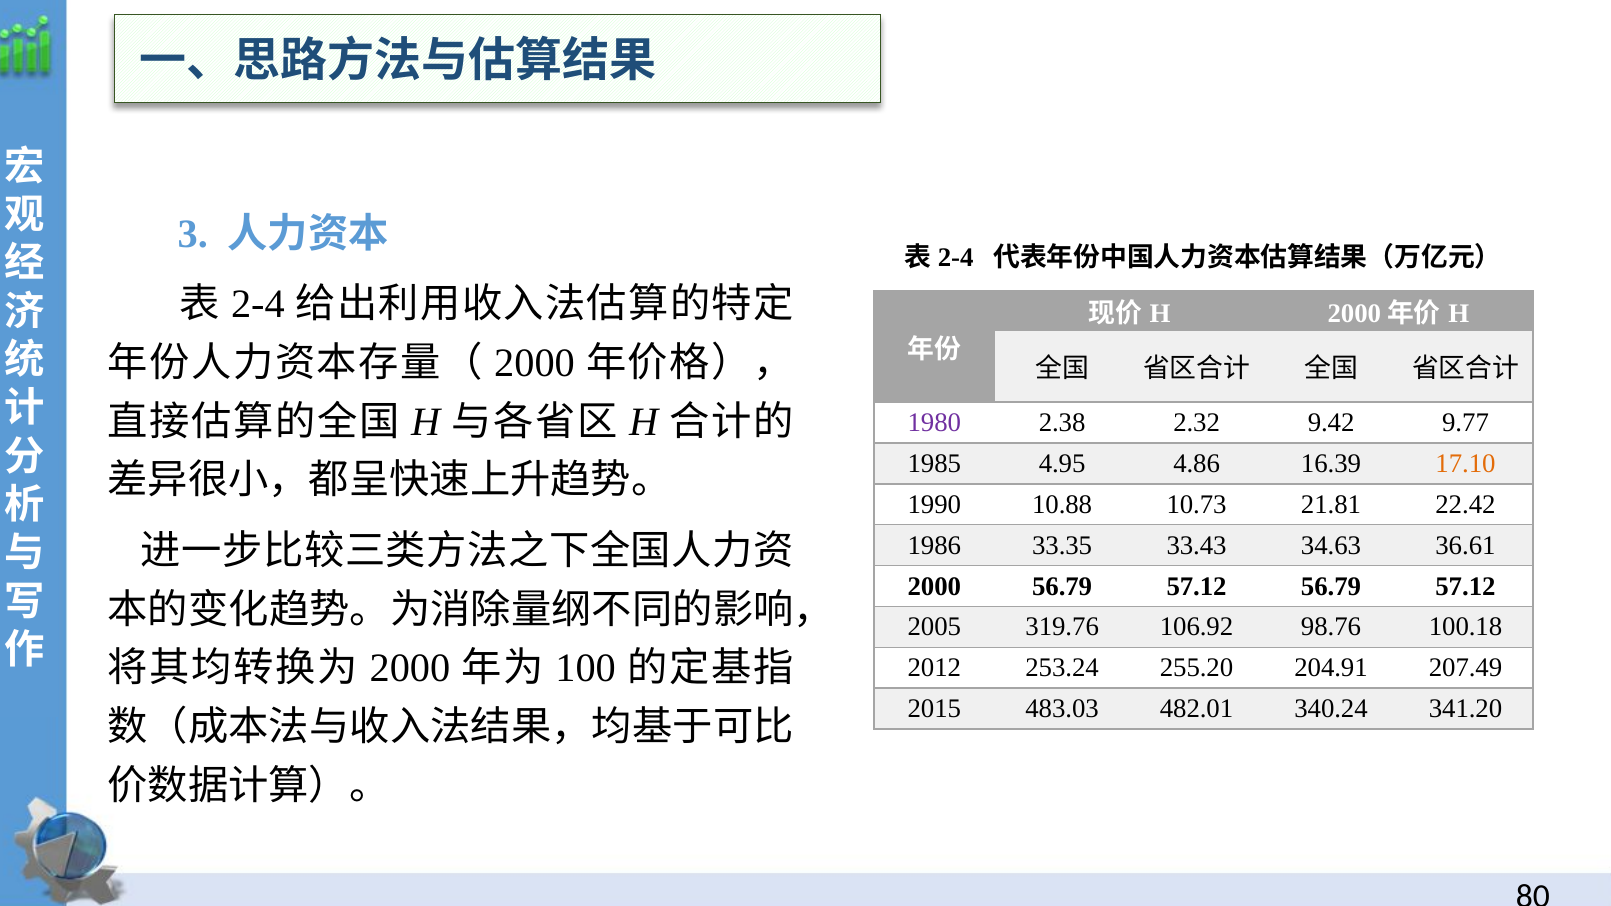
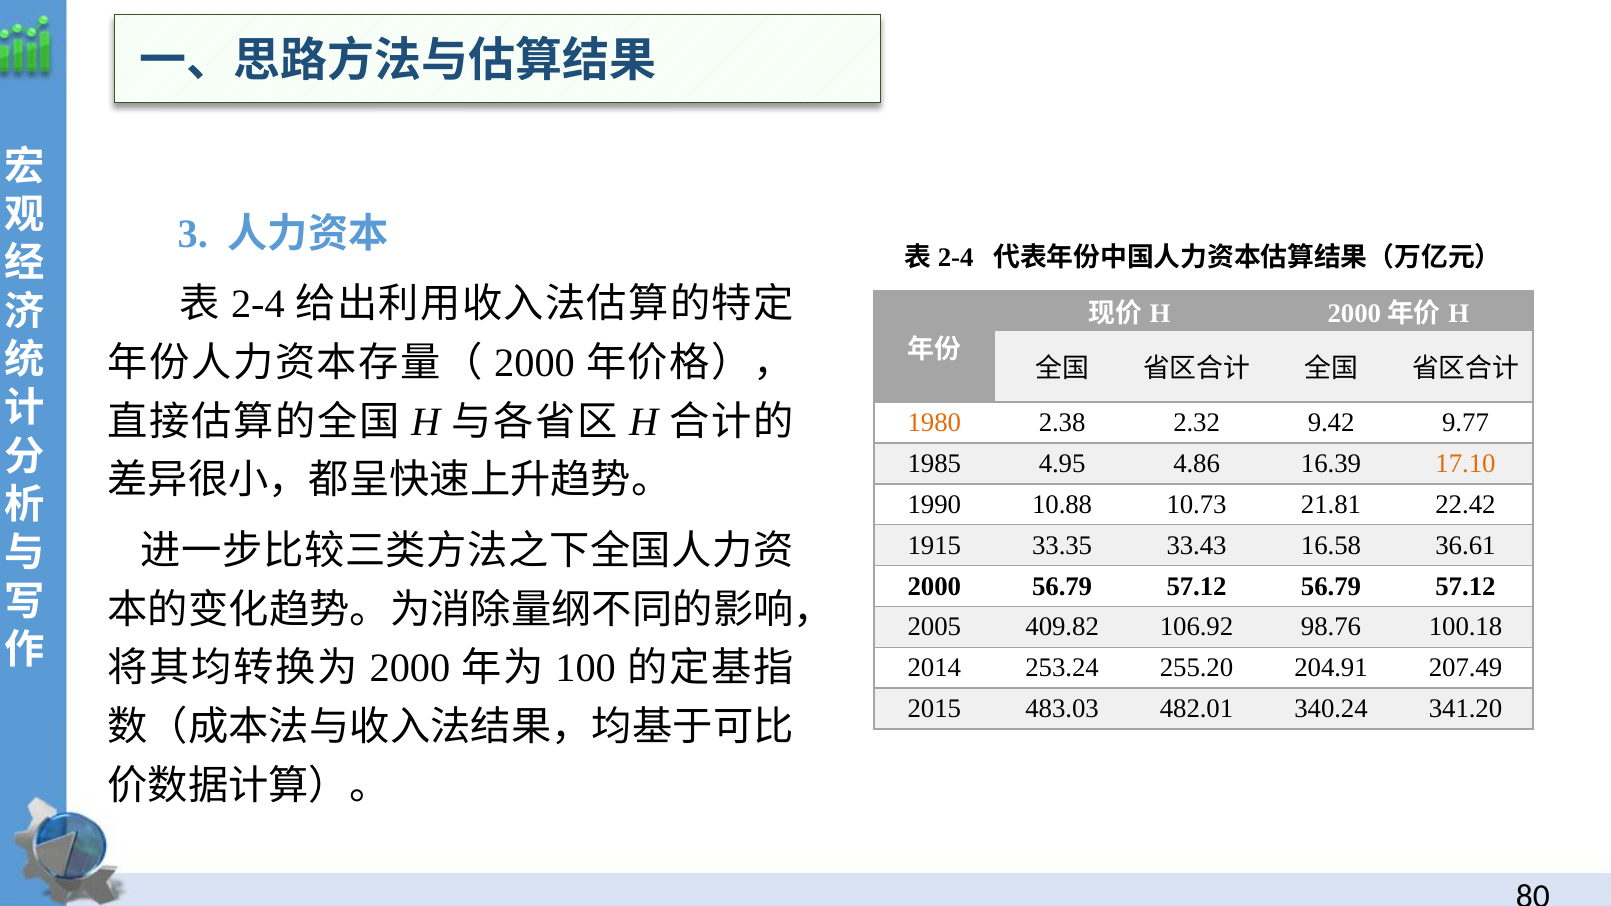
1980 colour: purple -> orange (934, 423)
1986: 1986 -> 1915 (934, 545)
34.63: 34.63 -> 16.58 (1331, 545)
319.76: 319.76 -> 409.82 (1062, 627)
2012: 2012 -> 2014 (934, 668)
